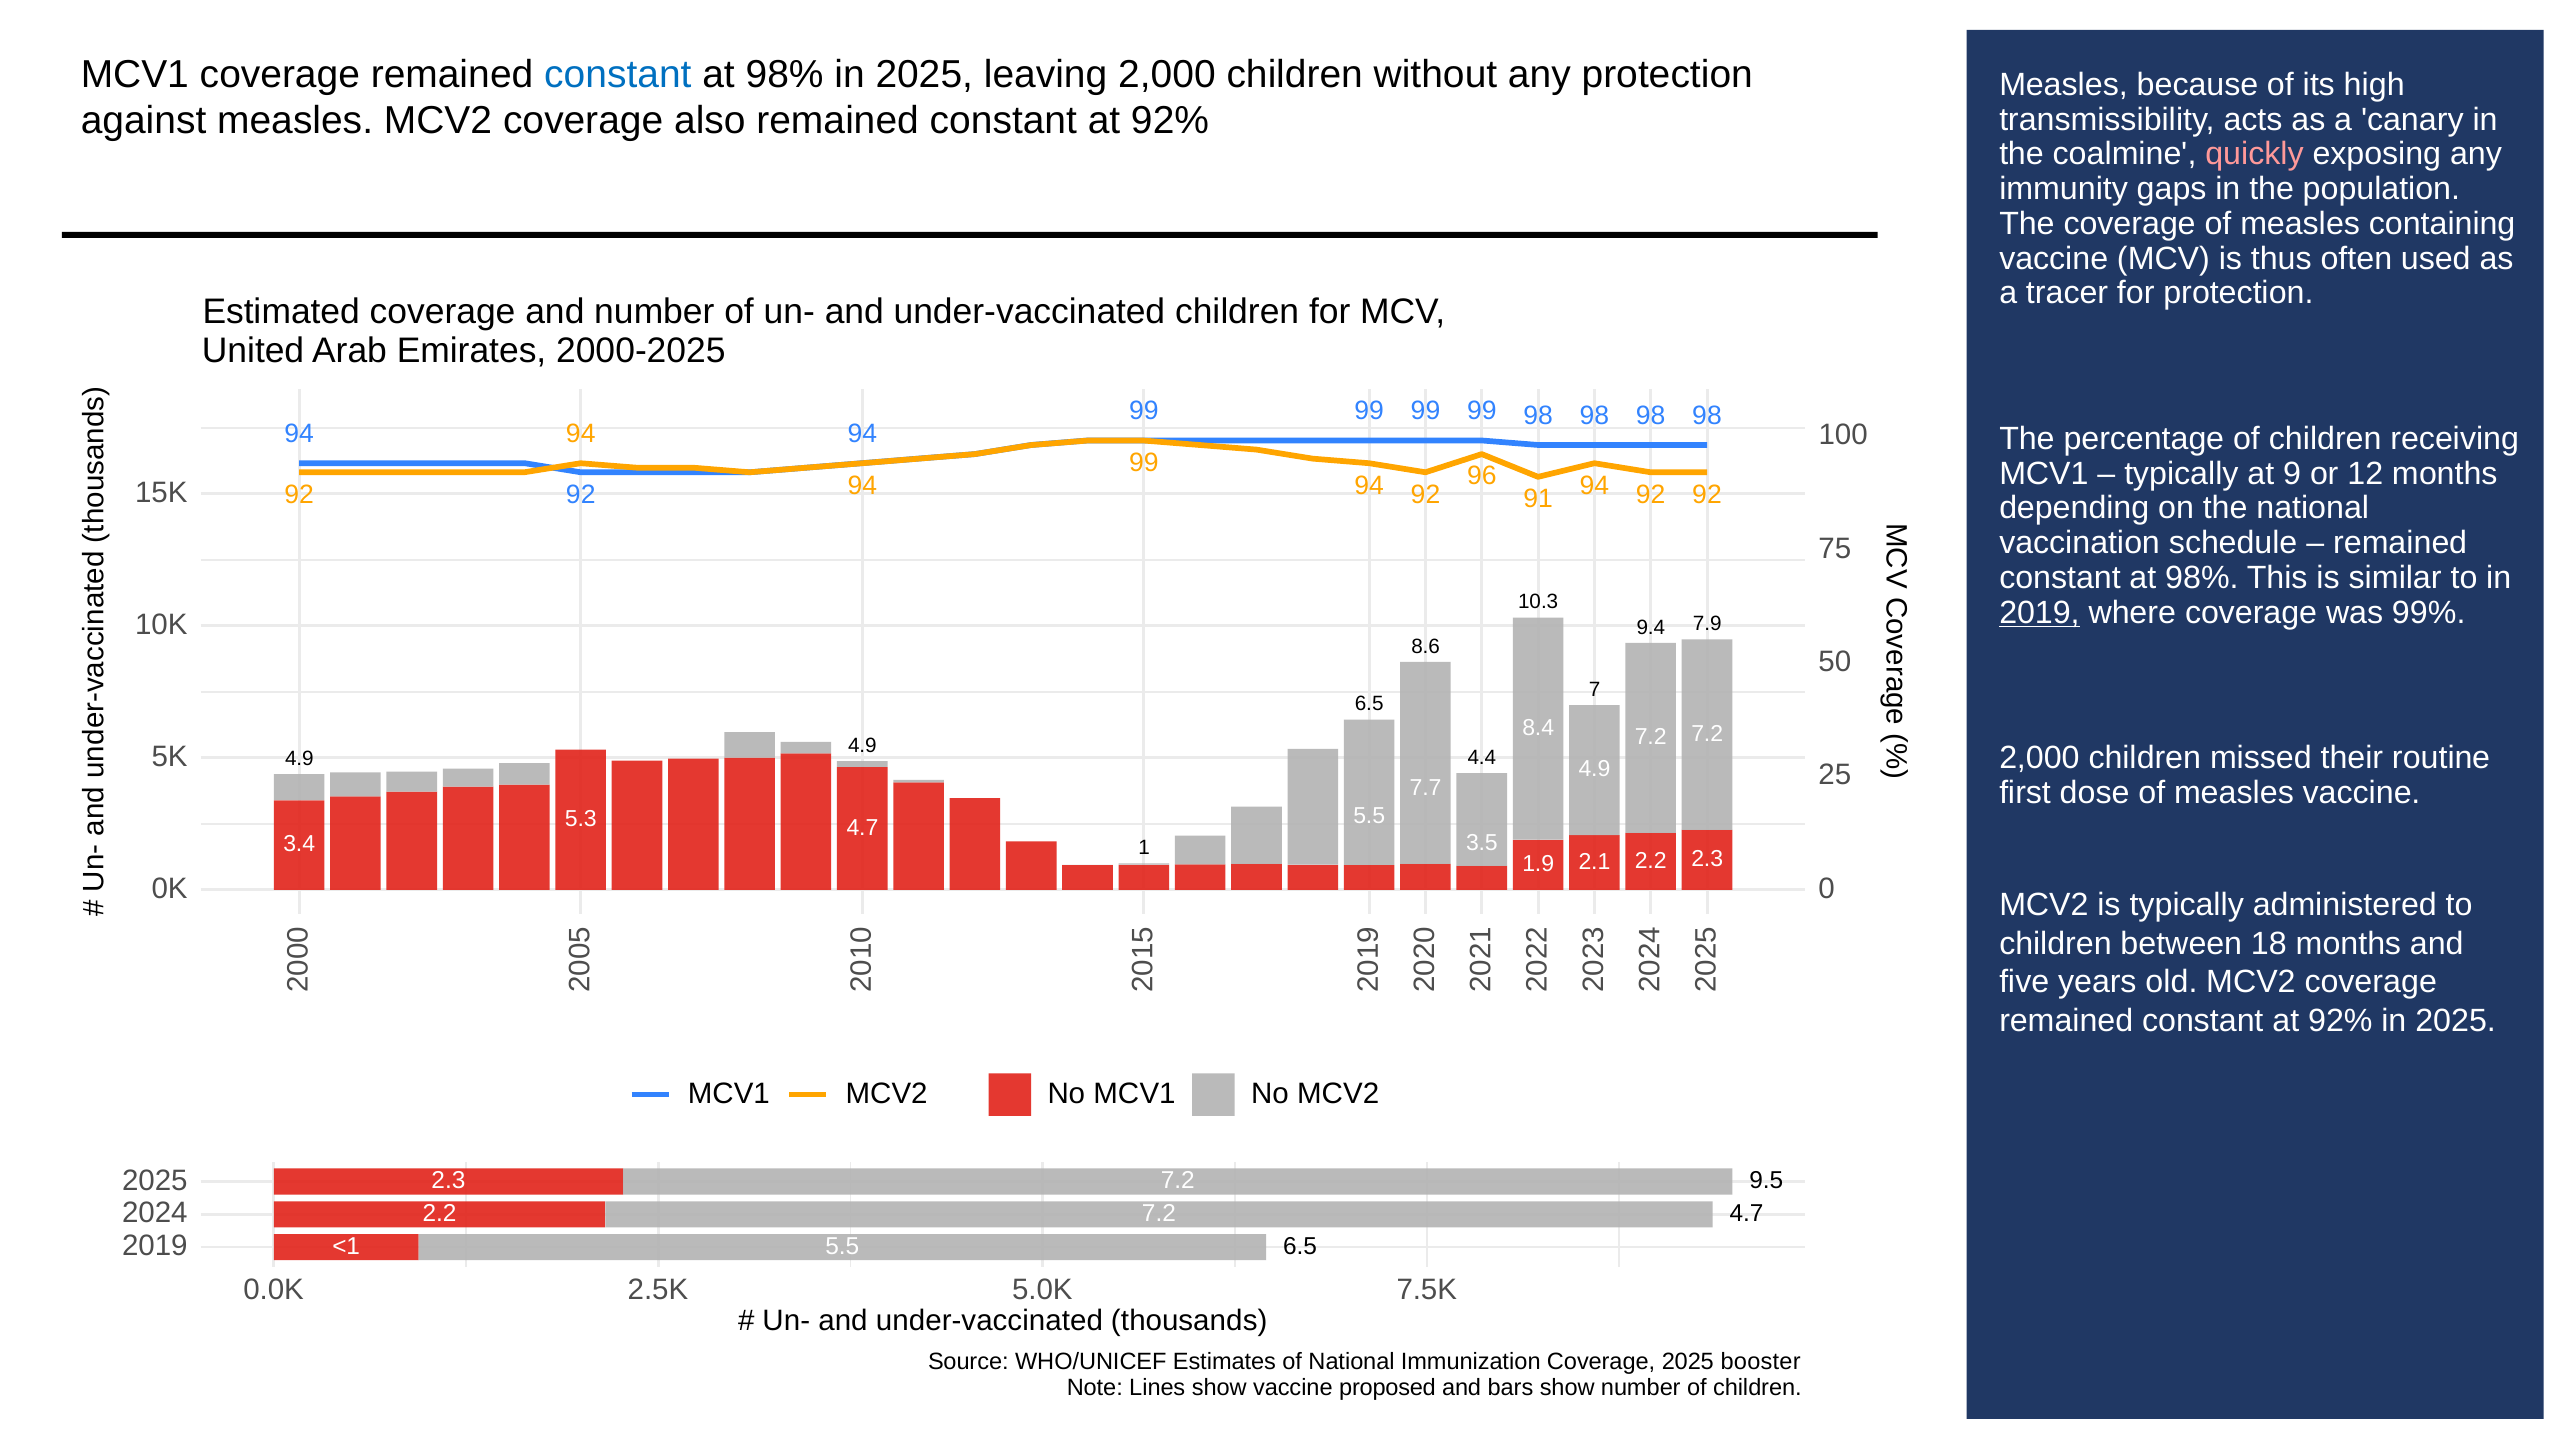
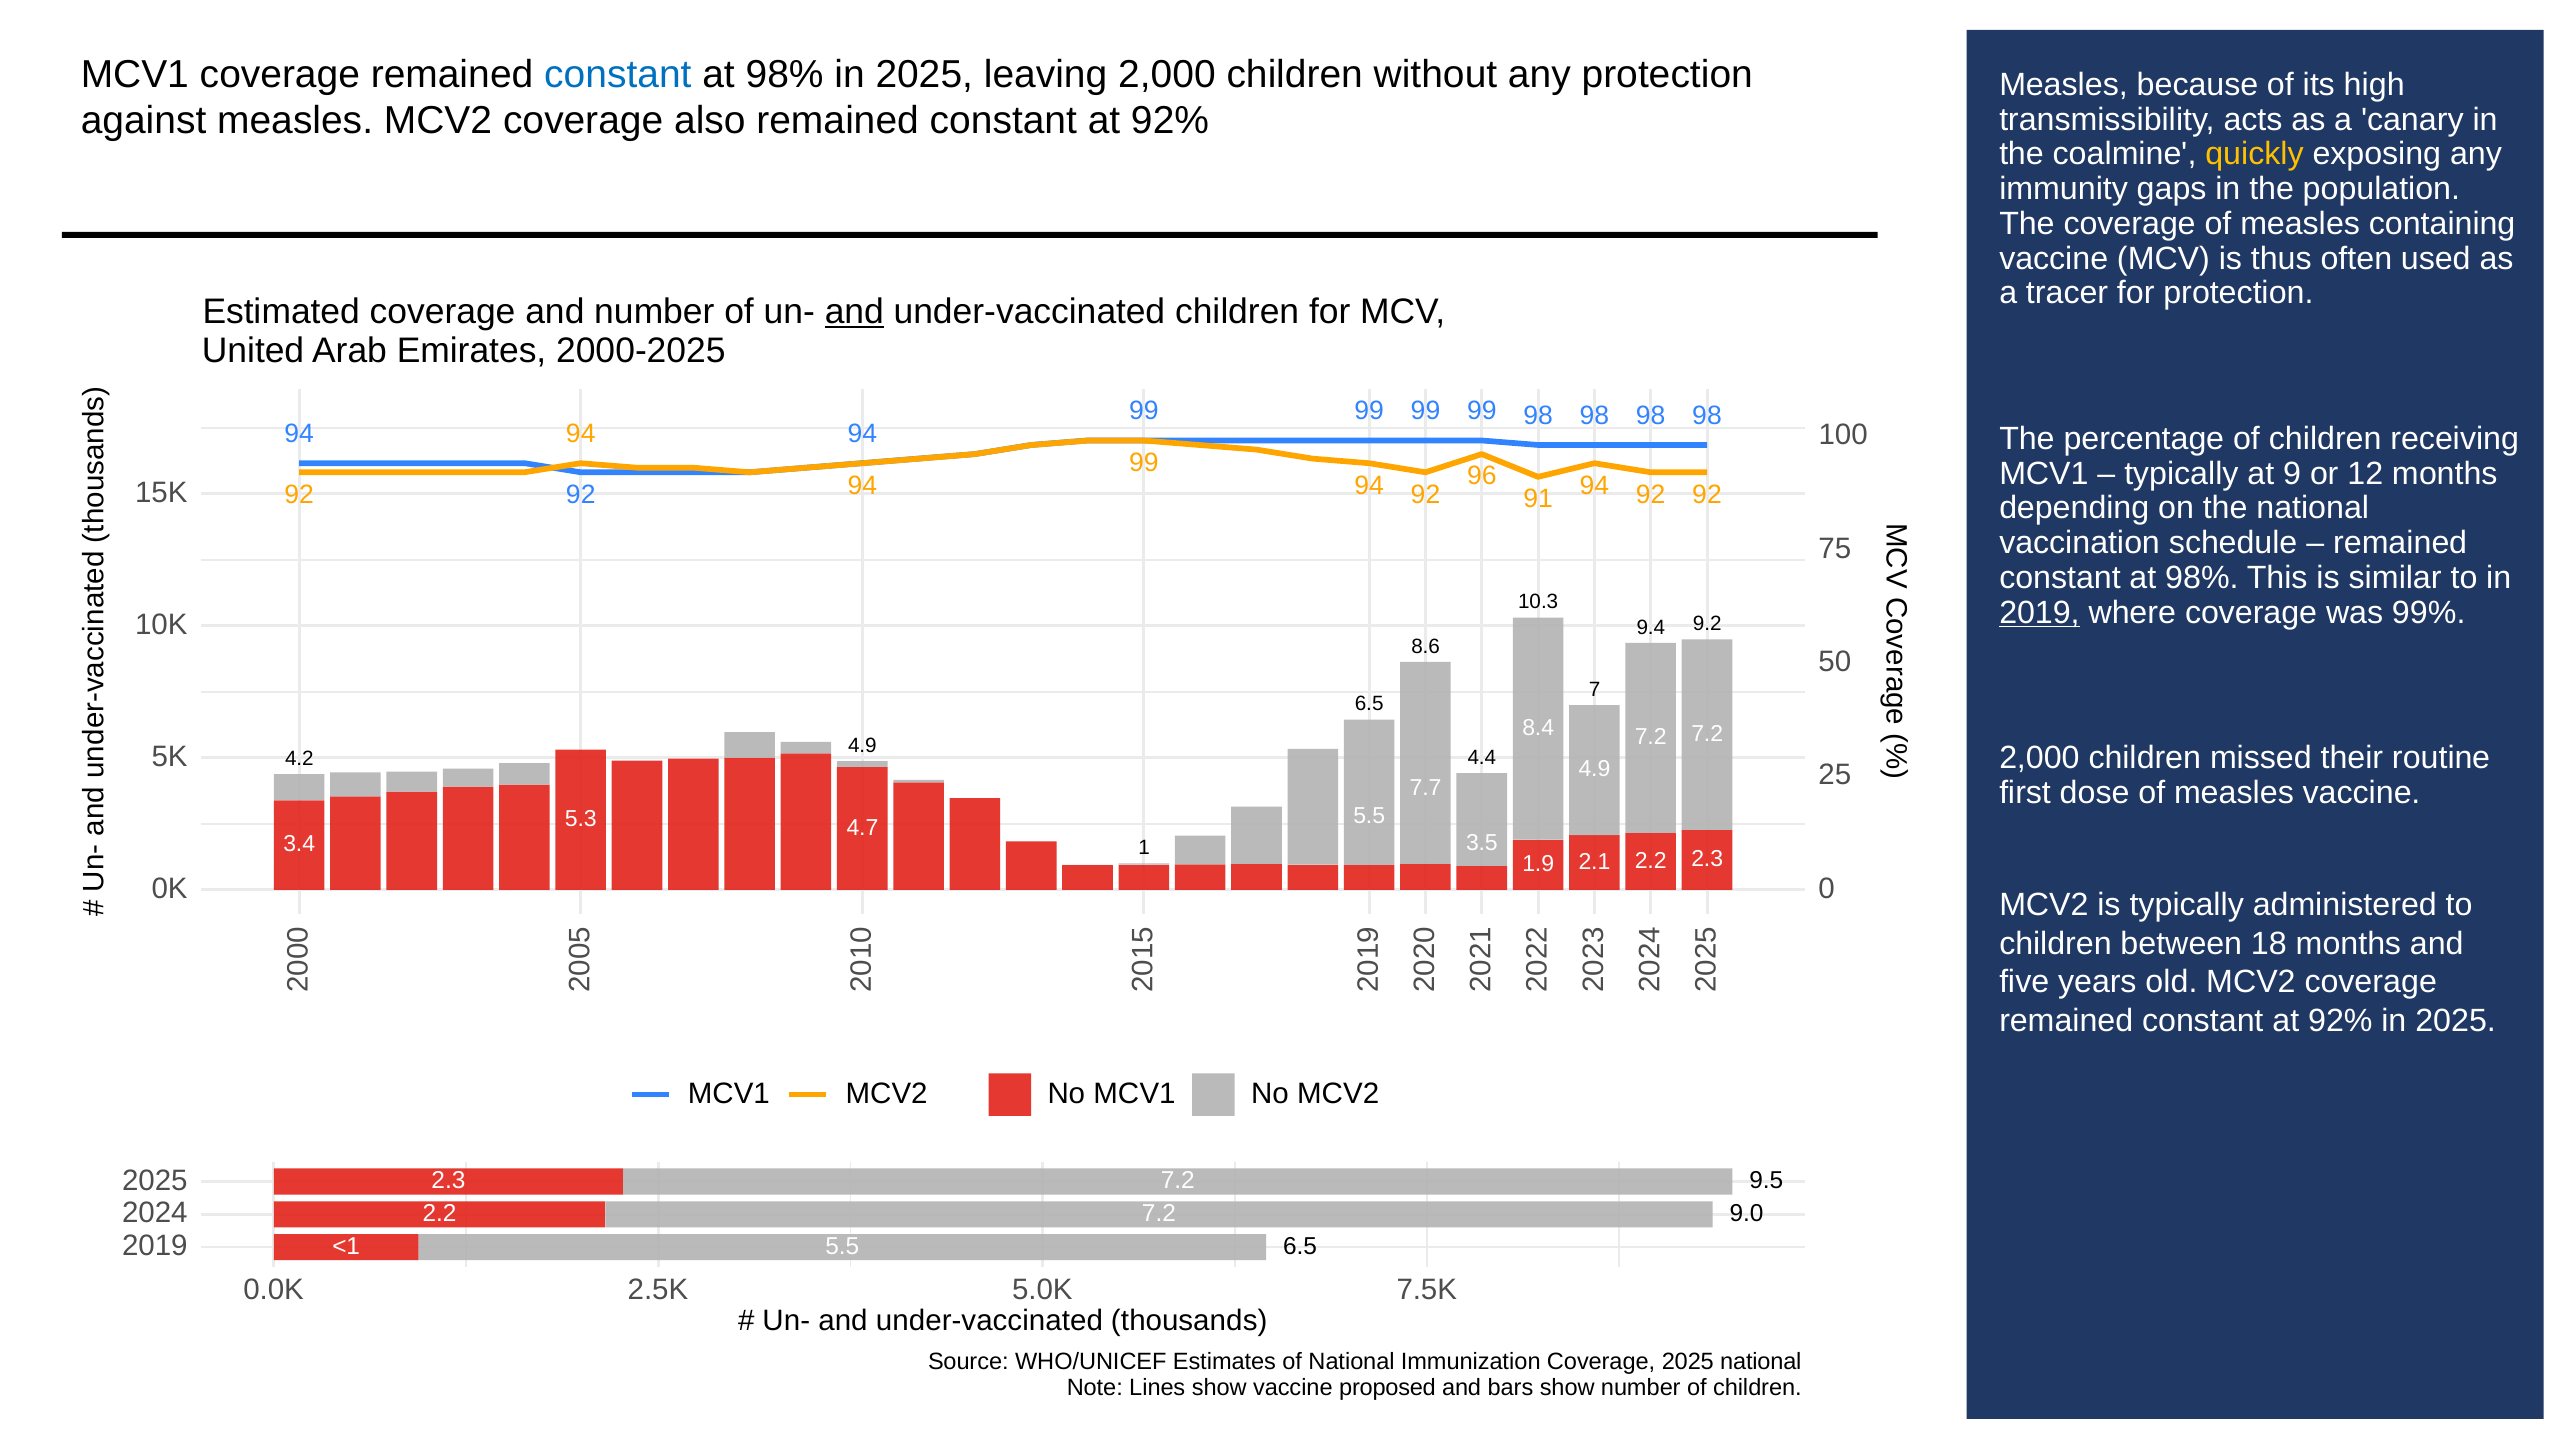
quickly colour: pink -> yellow (2254, 154)
and underline: none -> present (854, 311)
7.9: 7.9 -> 9.2 (1707, 624)
4.9: 4.9 -> 4.2 (299, 759)
4.7: 4.7 -> 9.0 (1747, 1213)
2025 booster: booster -> national (1761, 1362)
